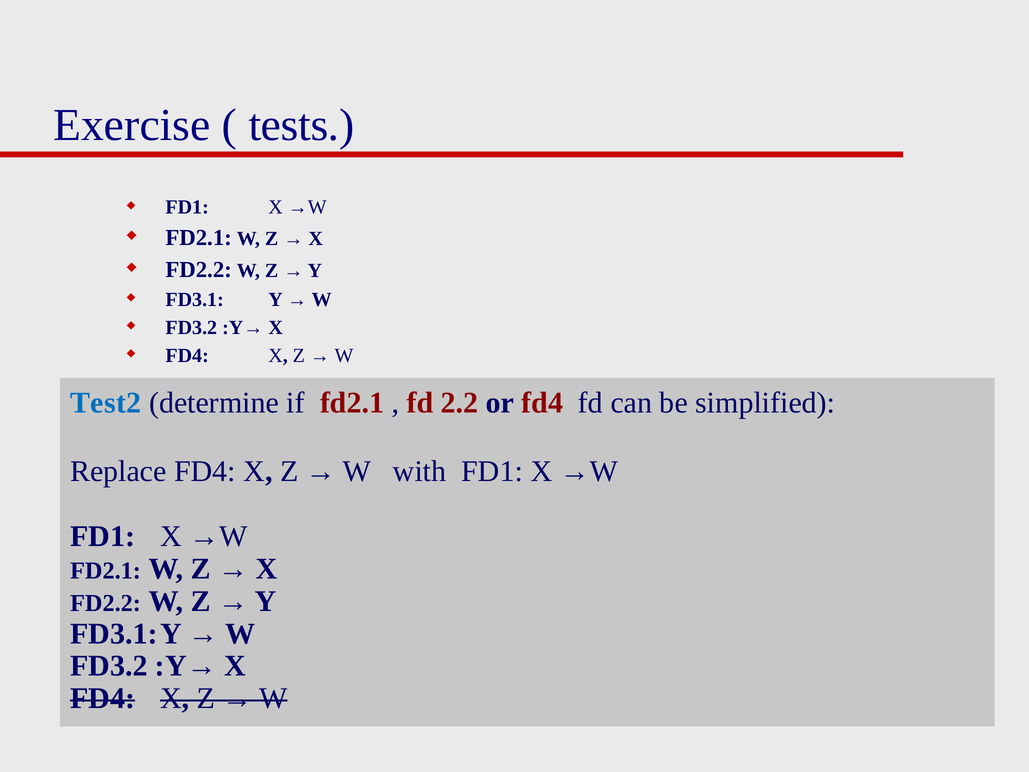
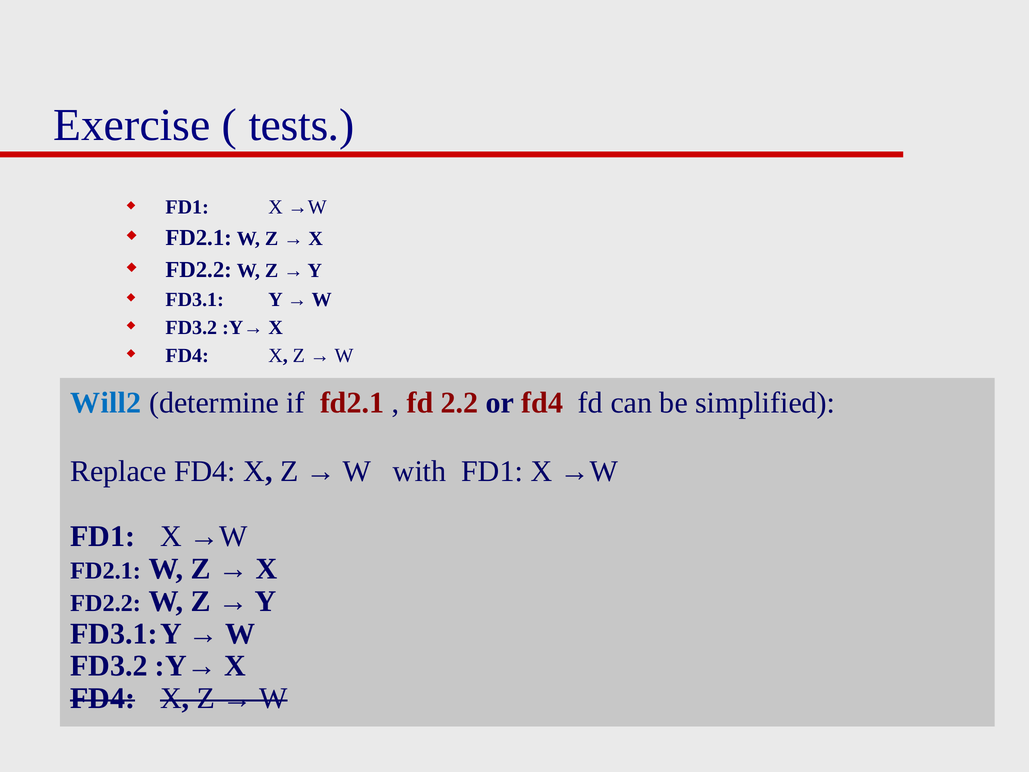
Test2: Test2 -> Will2 (106, 403)
